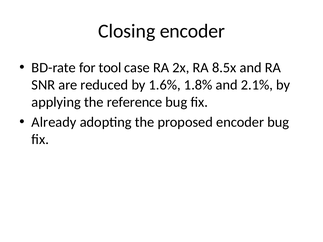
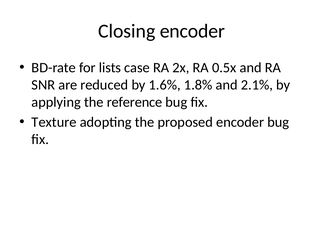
tool: tool -> lists (110, 68)
8.5x: 8.5x -> 0.5x (224, 68)
Already: Already -> Texture (54, 122)
